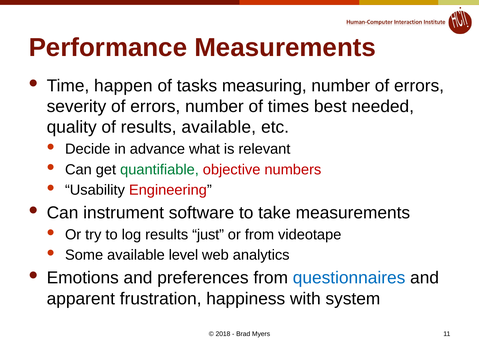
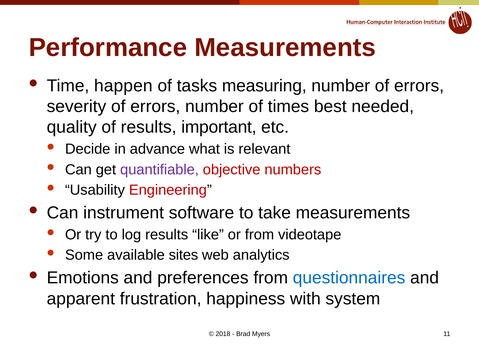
results available: available -> important (219, 127)
quantifiable colour: green -> purple (159, 170)
just: just -> like (208, 235)
level: level -> sites (183, 255)
